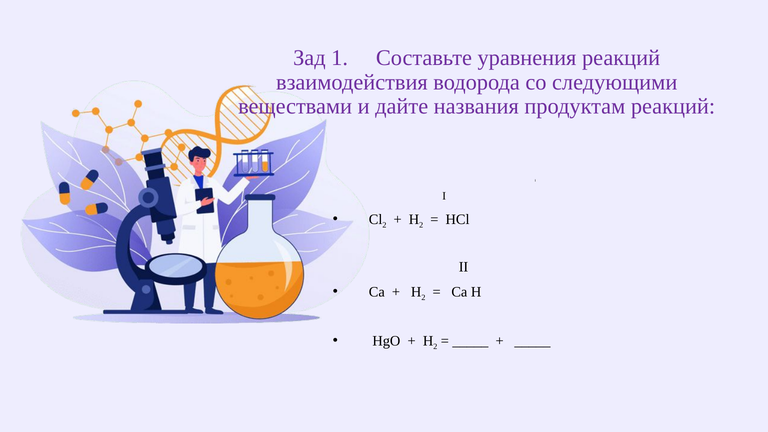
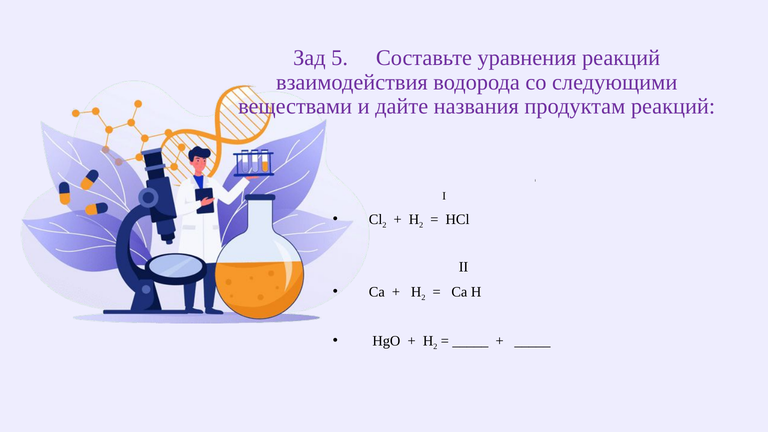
1: 1 -> 5 (340, 58)
